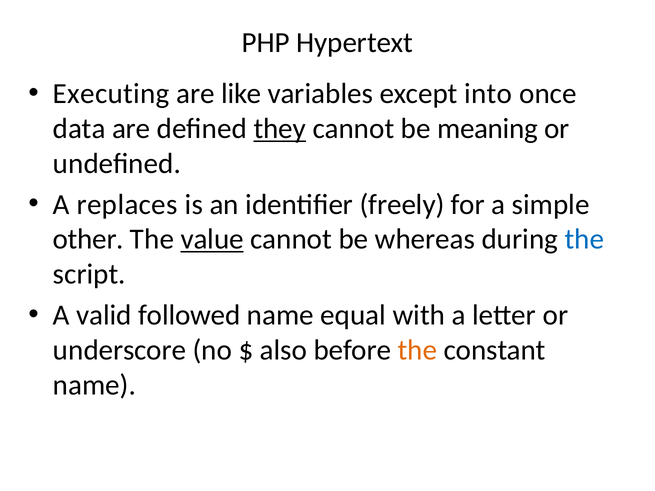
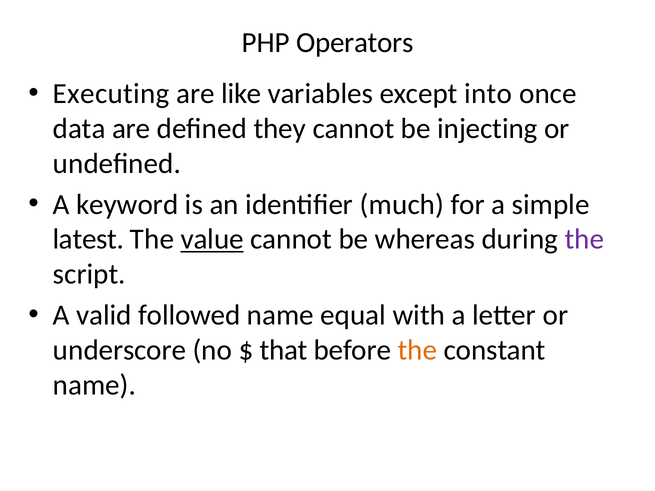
Hypertext: Hypertext -> Operators (355, 42)
they underline: present -> none (280, 129)
meaning: meaning -> injecting (487, 129)
replaces: replaces -> keyword (127, 205)
freely: freely -> much (402, 205)
other: other -> latest (88, 239)
the colour: blue -> purple (584, 239)
also: also -> that (284, 350)
